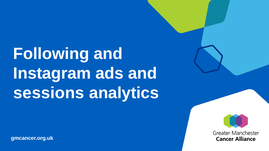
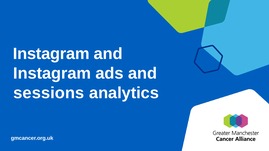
Following: Following -> Instagram (51, 54)
